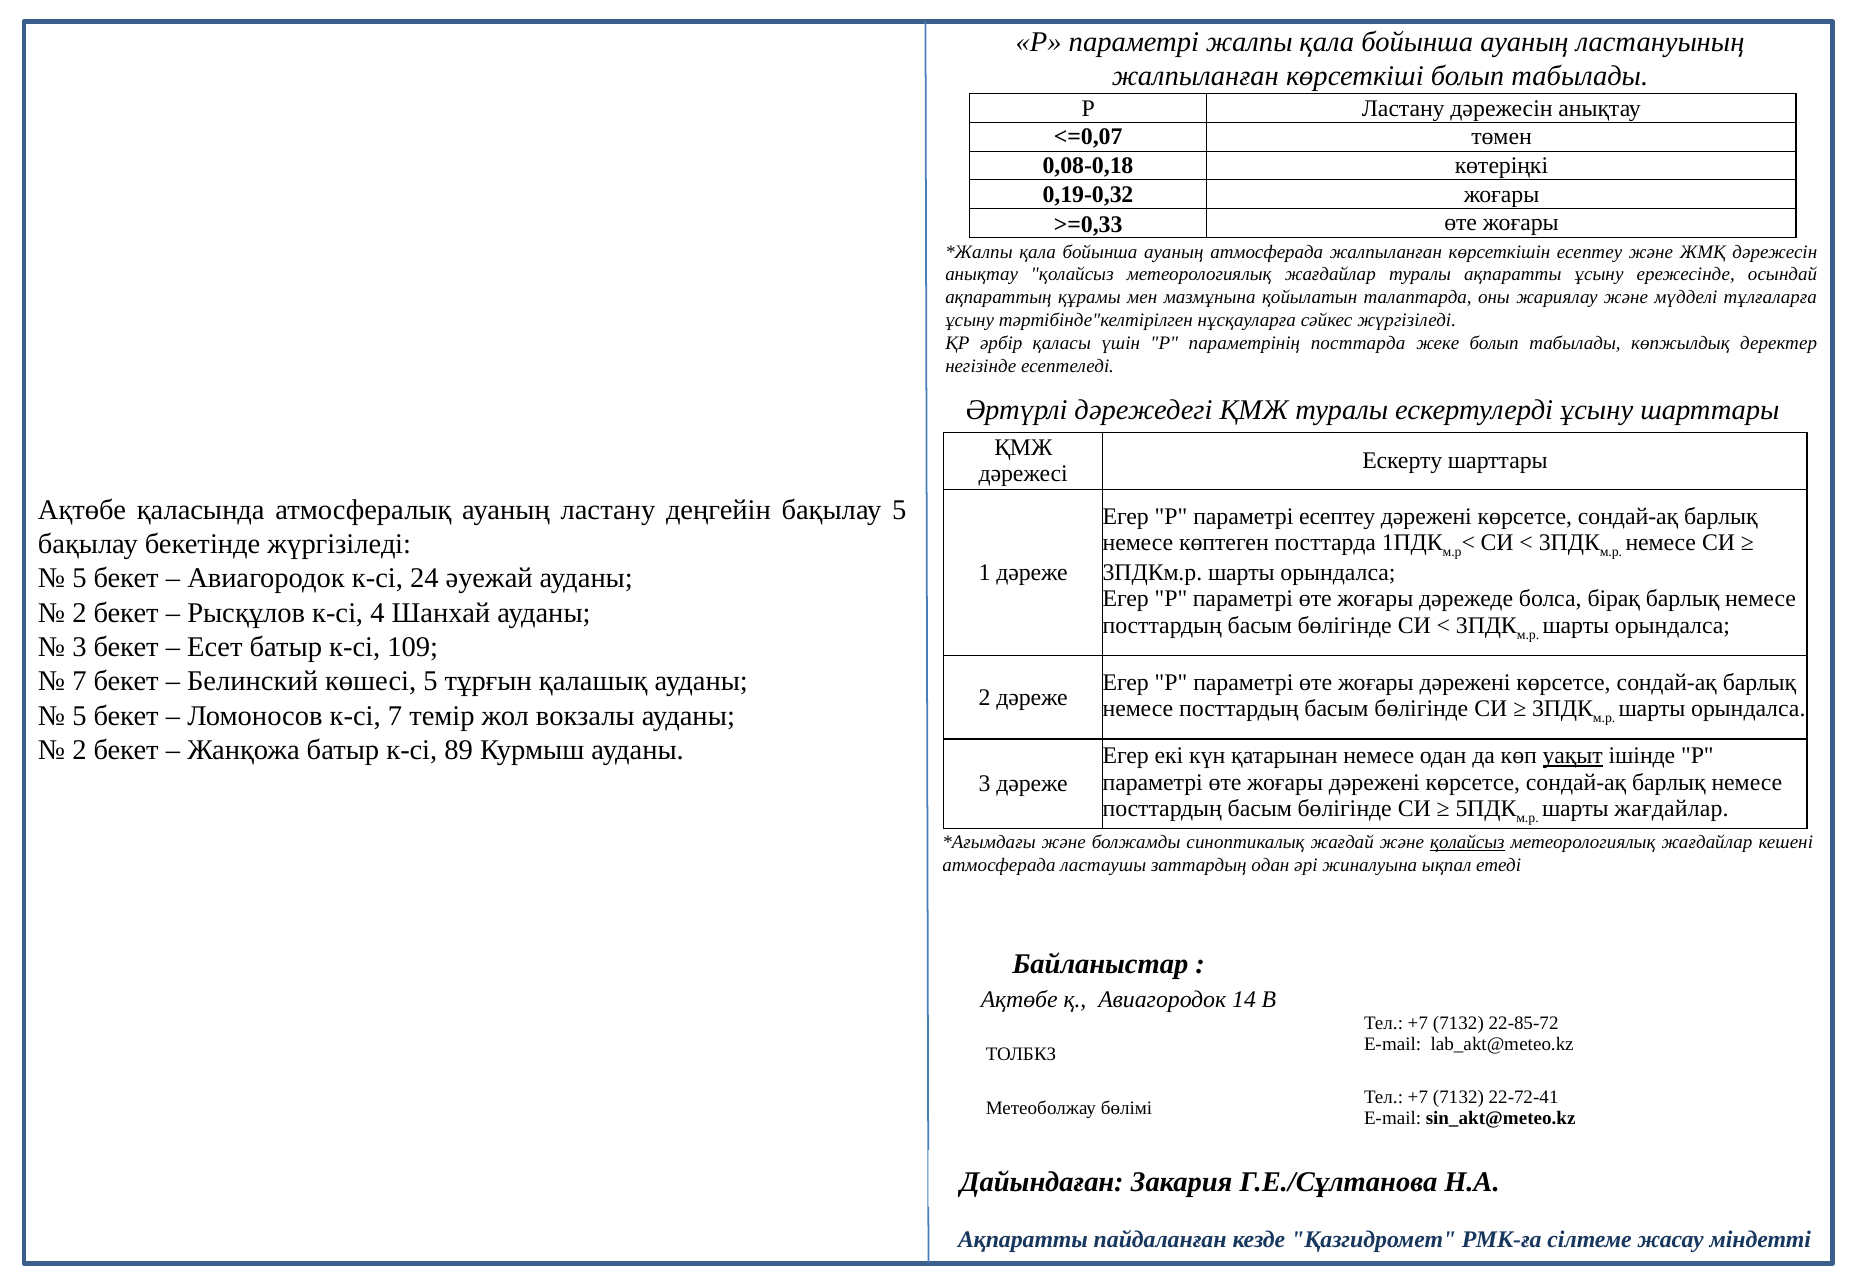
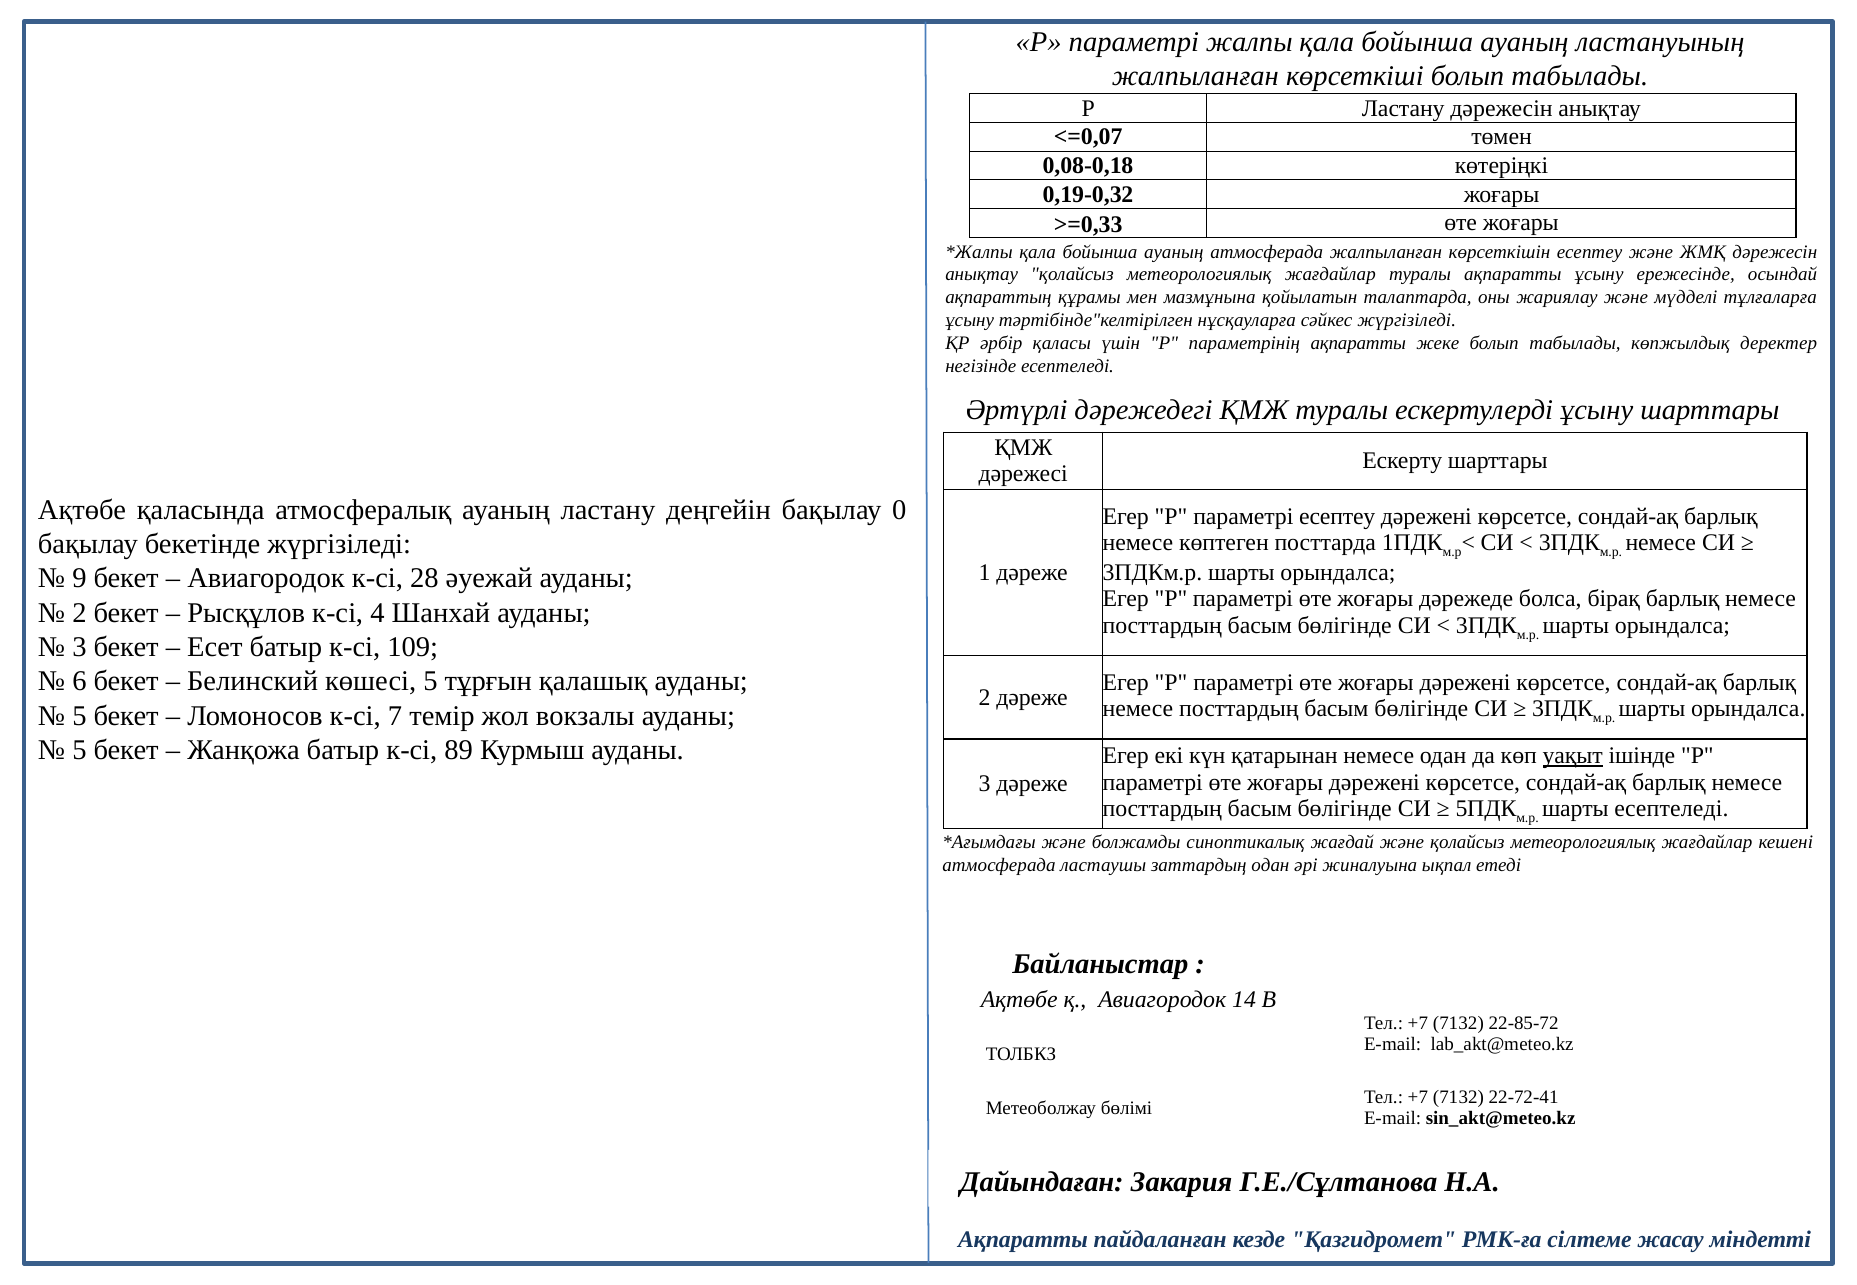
параметрінің посттарда: посттарда -> ақпаратты (1358, 343)
бақылау 5: 5 -> 0 (899, 510)
5: 5 -> 9 (79, 579)
24: 24 -> 28 (424, 579)
7: 7 -> 6 (79, 682)
2: 2 -> 5 (79, 750)
шарты жағдайлар: жағдайлар -> есептеледі (1672, 809)
қолайсыз underline: present -> none (1467, 843)
